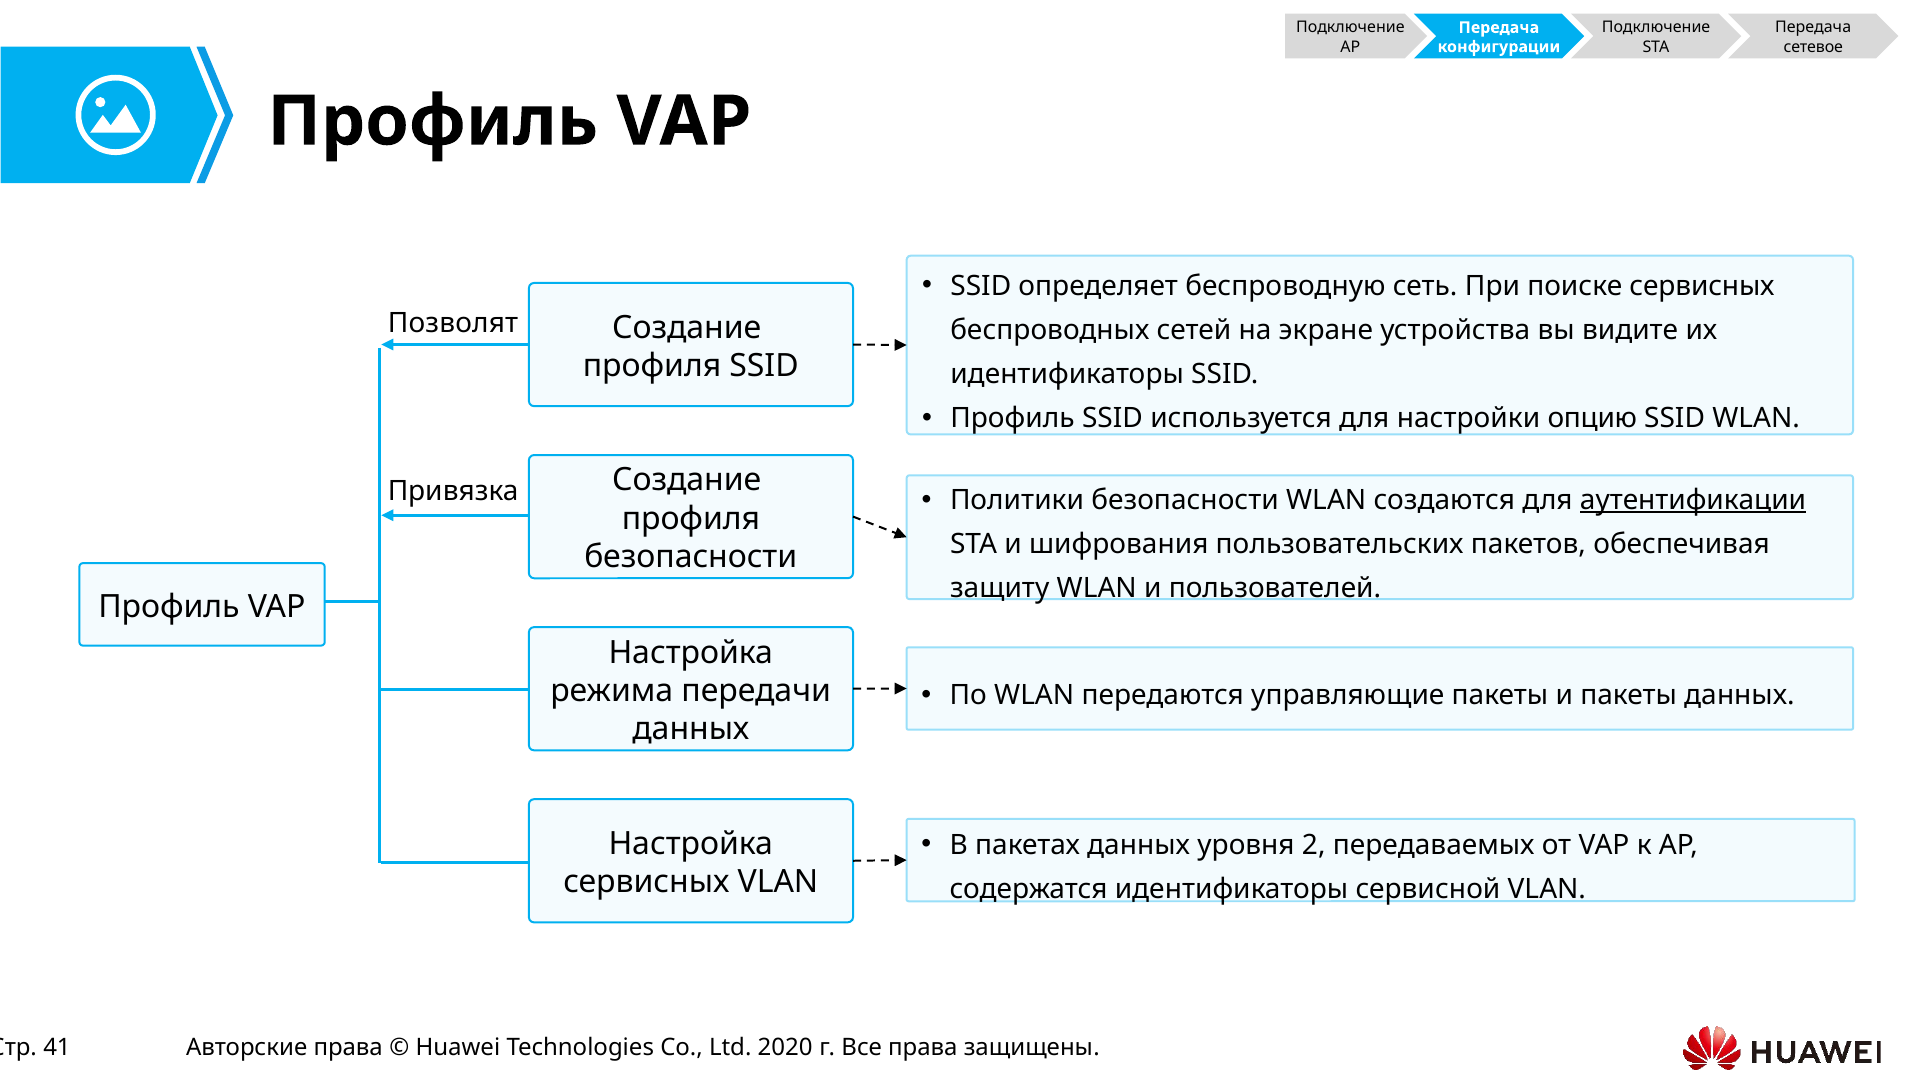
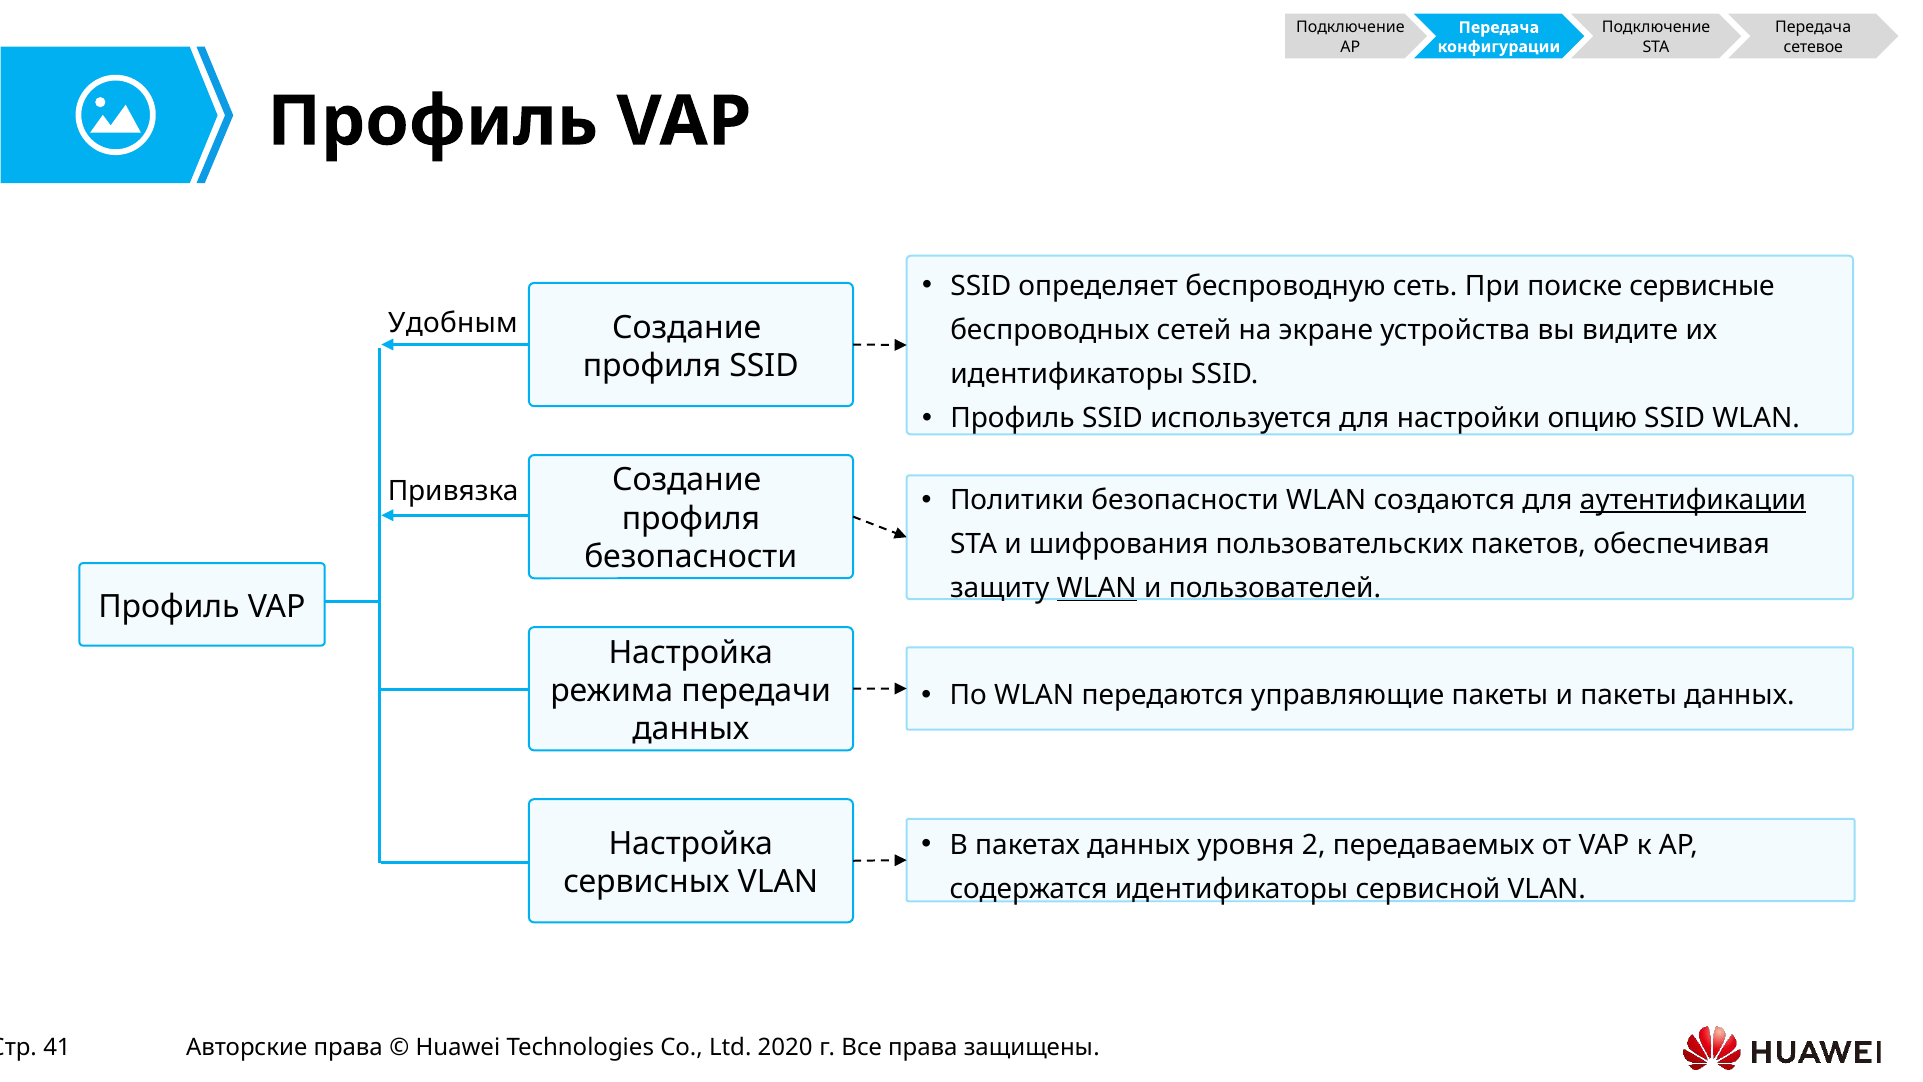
поиске сервисных: сервисных -> сервисные (1702, 286)
Позволят: Позволят -> Удобным (453, 323)
WLAN underline: none -> present (1097, 588)
